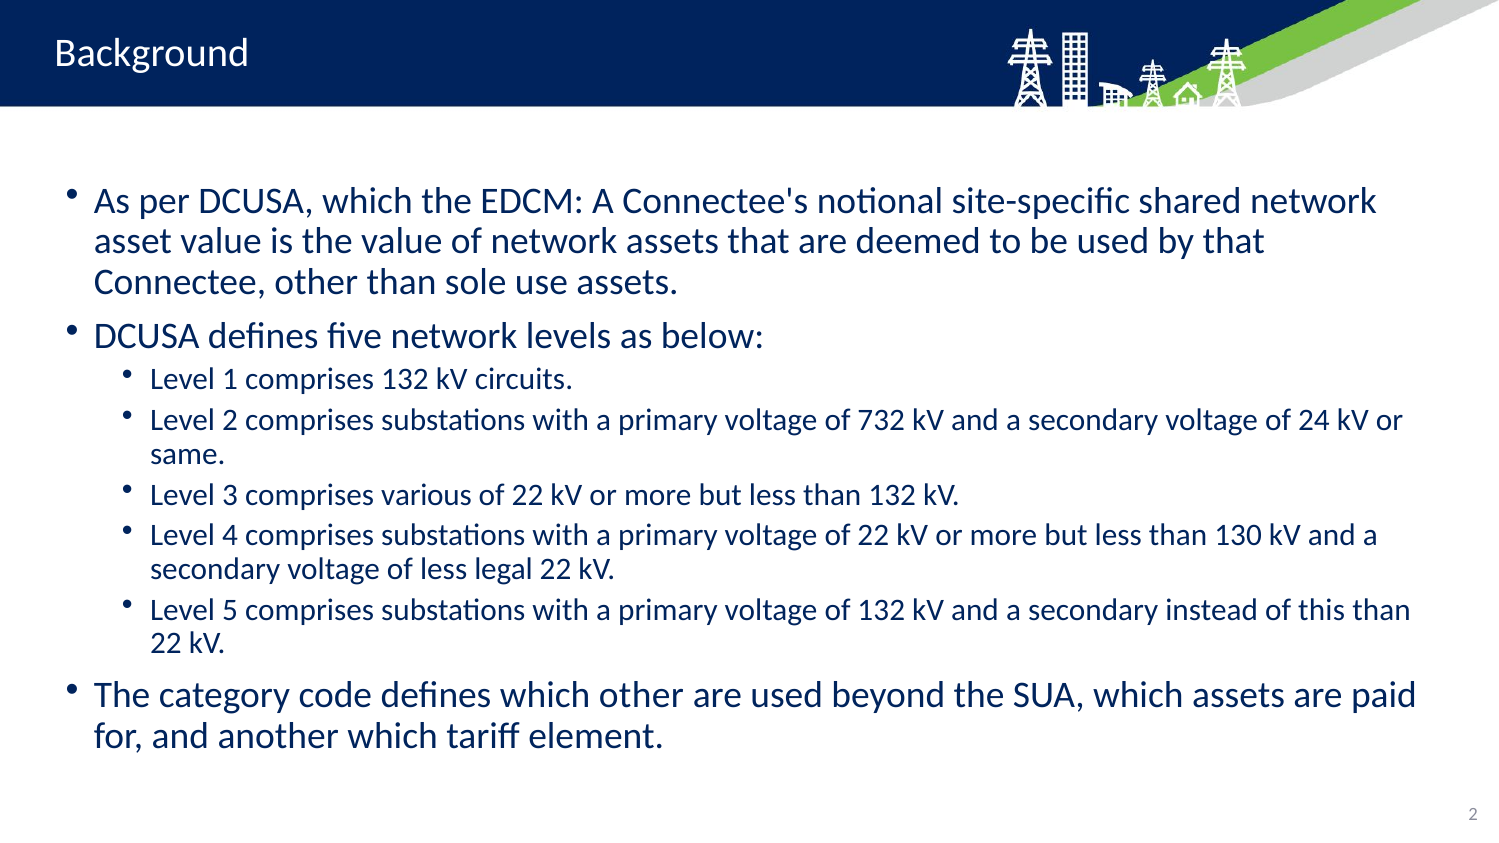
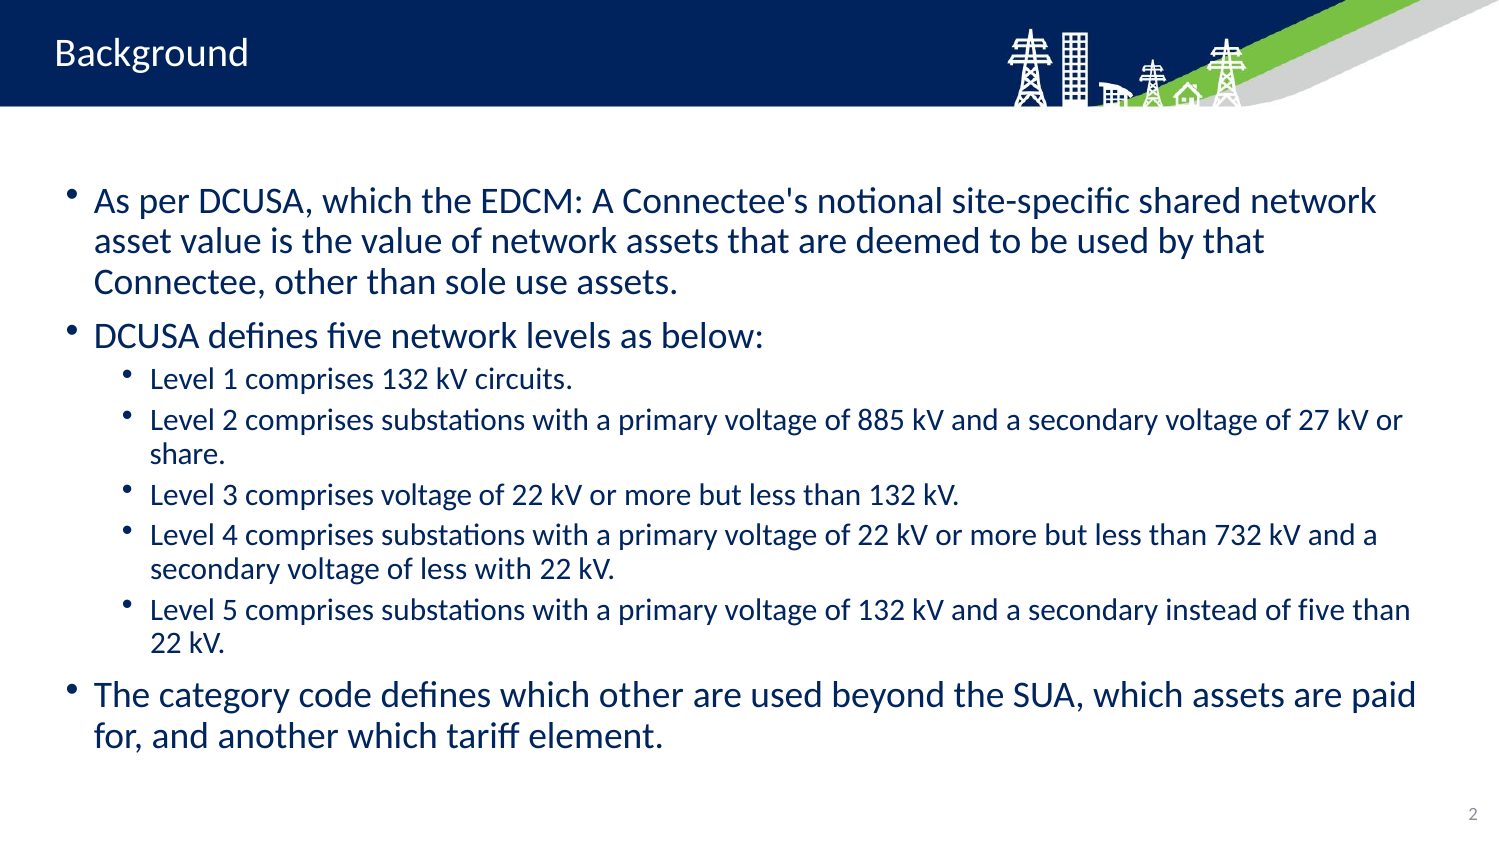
732: 732 -> 885 (881, 420)
24: 24 -> 27 (1314, 420)
same: same -> share (188, 454)
comprises various: various -> voltage (427, 495)
130: 130 -> 732 (1238, 536)
less legal: legal -> with (503, 569)
of this: this -> five (1322, 610)
